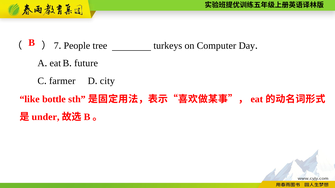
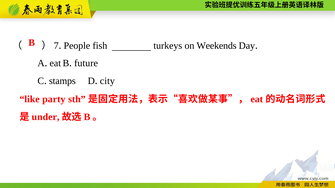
tree: tree -> fish (100, 46)
Computer: Computer -> Weekends (217, 46)
farmer: farmer -> stamps (62, 81)
bottle: bottle -> party (54, 99)
